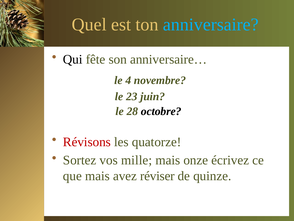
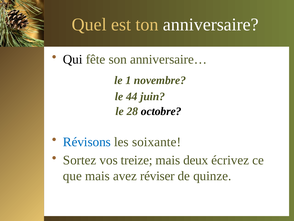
anniversaire colour: light blue -> white (211, 25)
4: 4 -> 1 (128, 80)
23: 23 -> 44 (132, 96)
Révisons colour: red -> blue (87, 142)
quatorze: quatorze -> soixante (157, 142)
mille: mille -> treize (137, 160)
onze: onze -> deux (196, 160)
